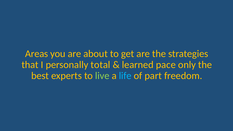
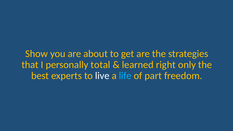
Areas: Areas -> Show (37, 54)
pace: pace -> right (166, 65)
live colour: light green -> white (102, 76)
